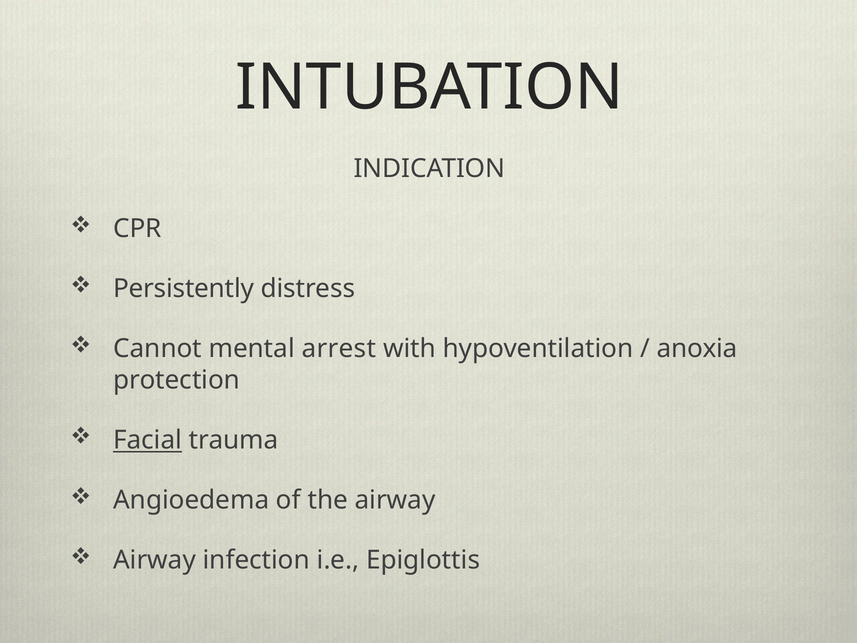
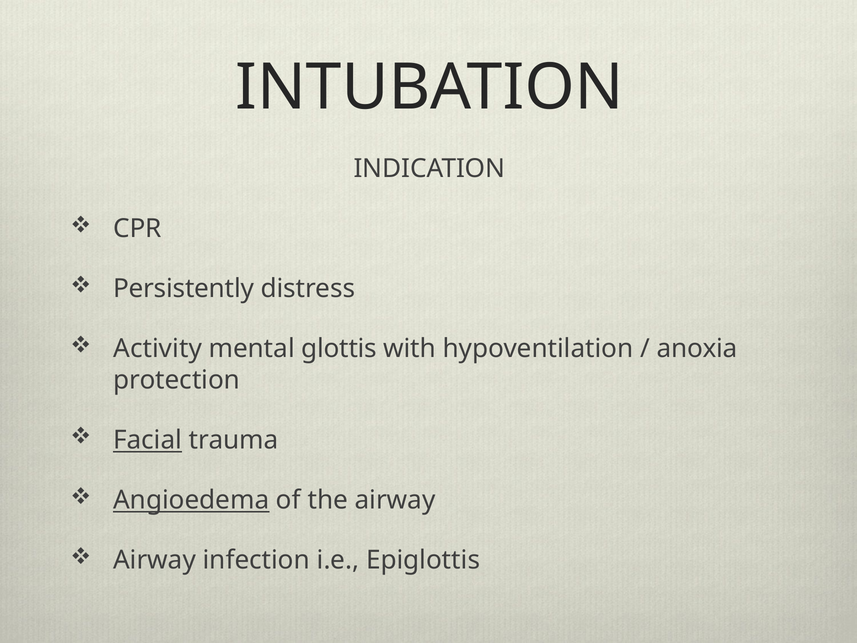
Cannot: Cannot -> Activity (158, 349)
arrest: arrest -> glottis (339, 349)
Angioedema underline: none -> present (191, 500)
